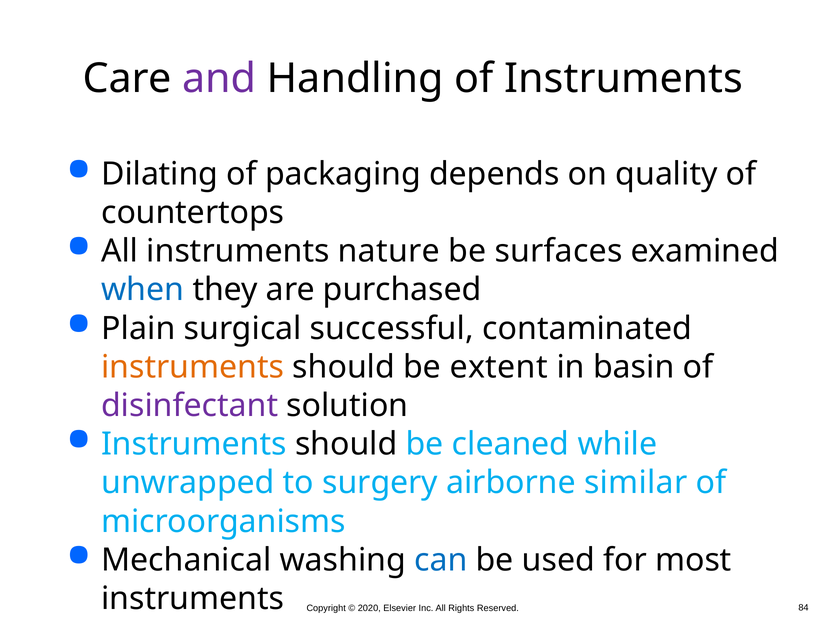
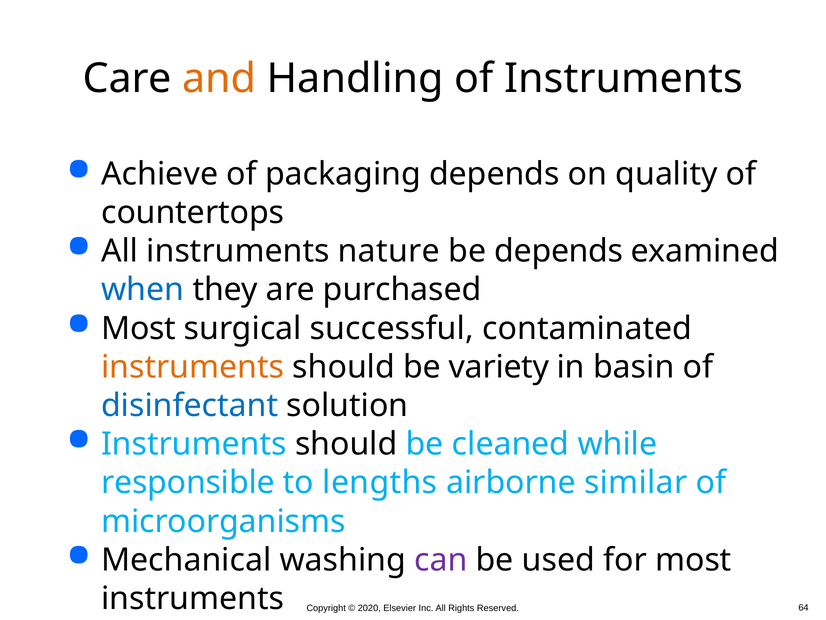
and colour: purple -> orange (219, 79)
Dilating: Dilating -> Achieve (160, 174)
be surfaces: surfaces -> depends (559, 251)
Plain: Plain -> Most (139, 328)
extent: extent -> variety (499, 367)
disinfectant colour: purple -> blue (190, 405)
unwrapped: unwrapped -> responsible (188, 482)
surgery: surgery -> lengths (380, 482)
can colour: blue -> purple (441, 560)
84: 84 -> 64 (803, 607)
